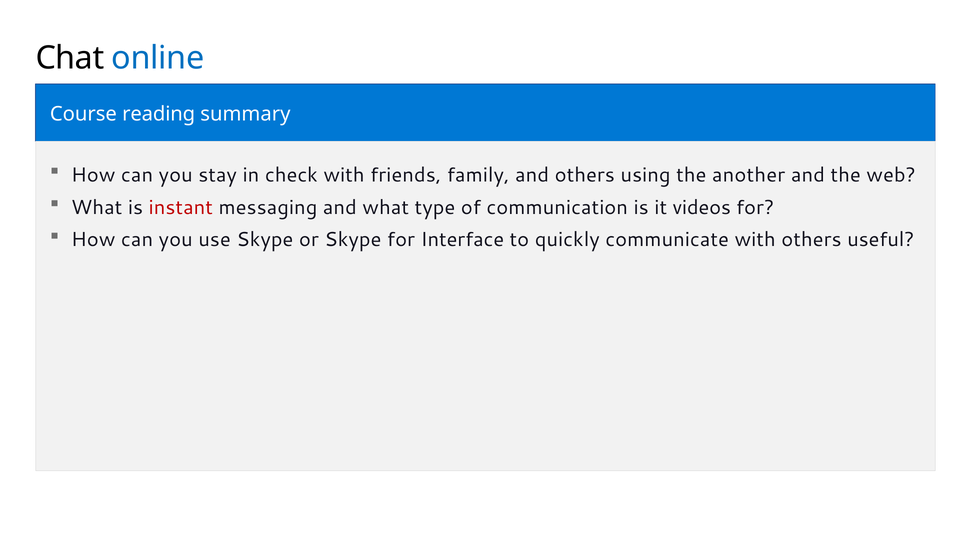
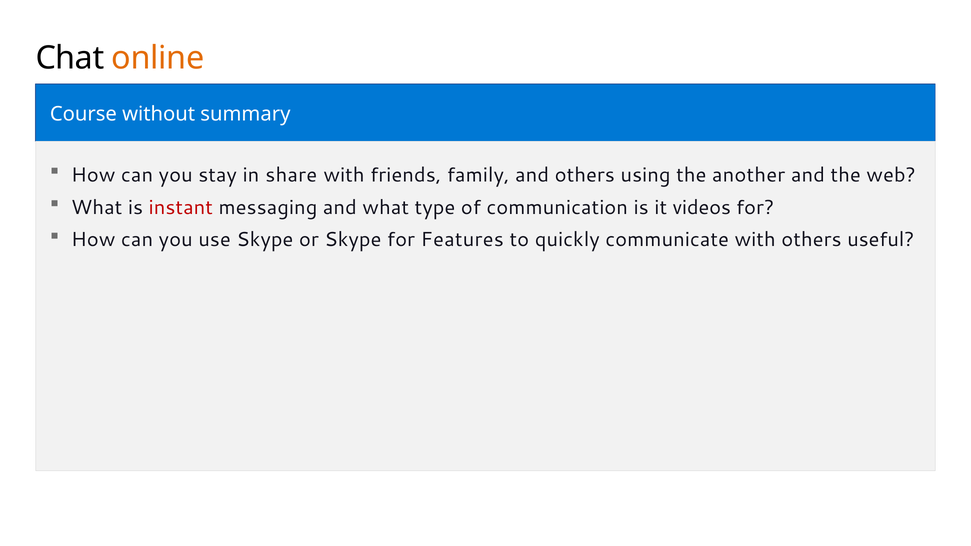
online colour: blue -> orange (158, 58)
reading: reading -> without (159, 114)
check: check -> share (291, 175)
Interface: Interface -> Features (462, 240)
